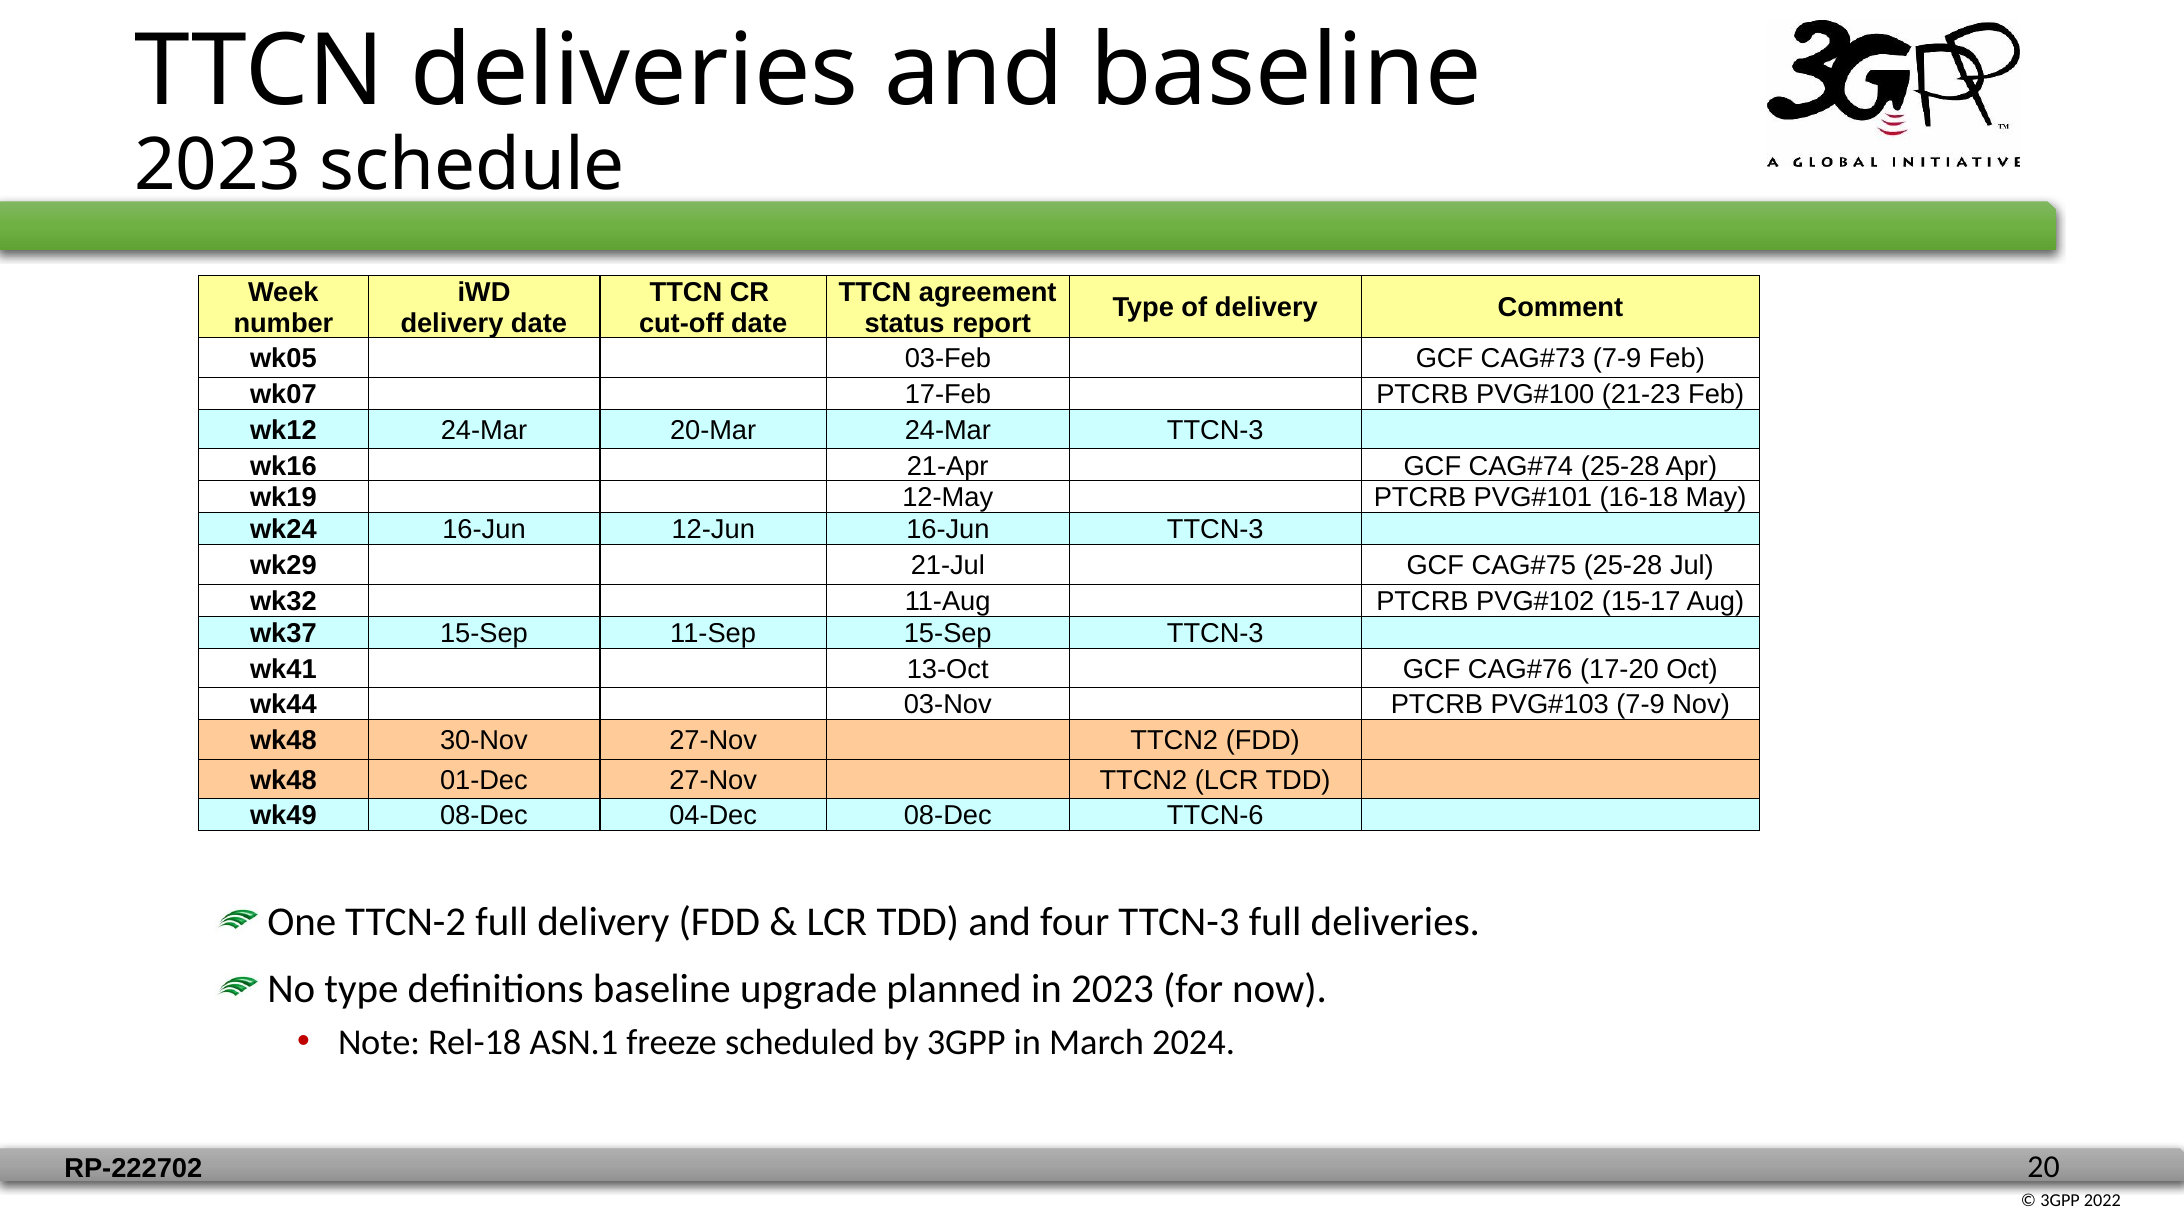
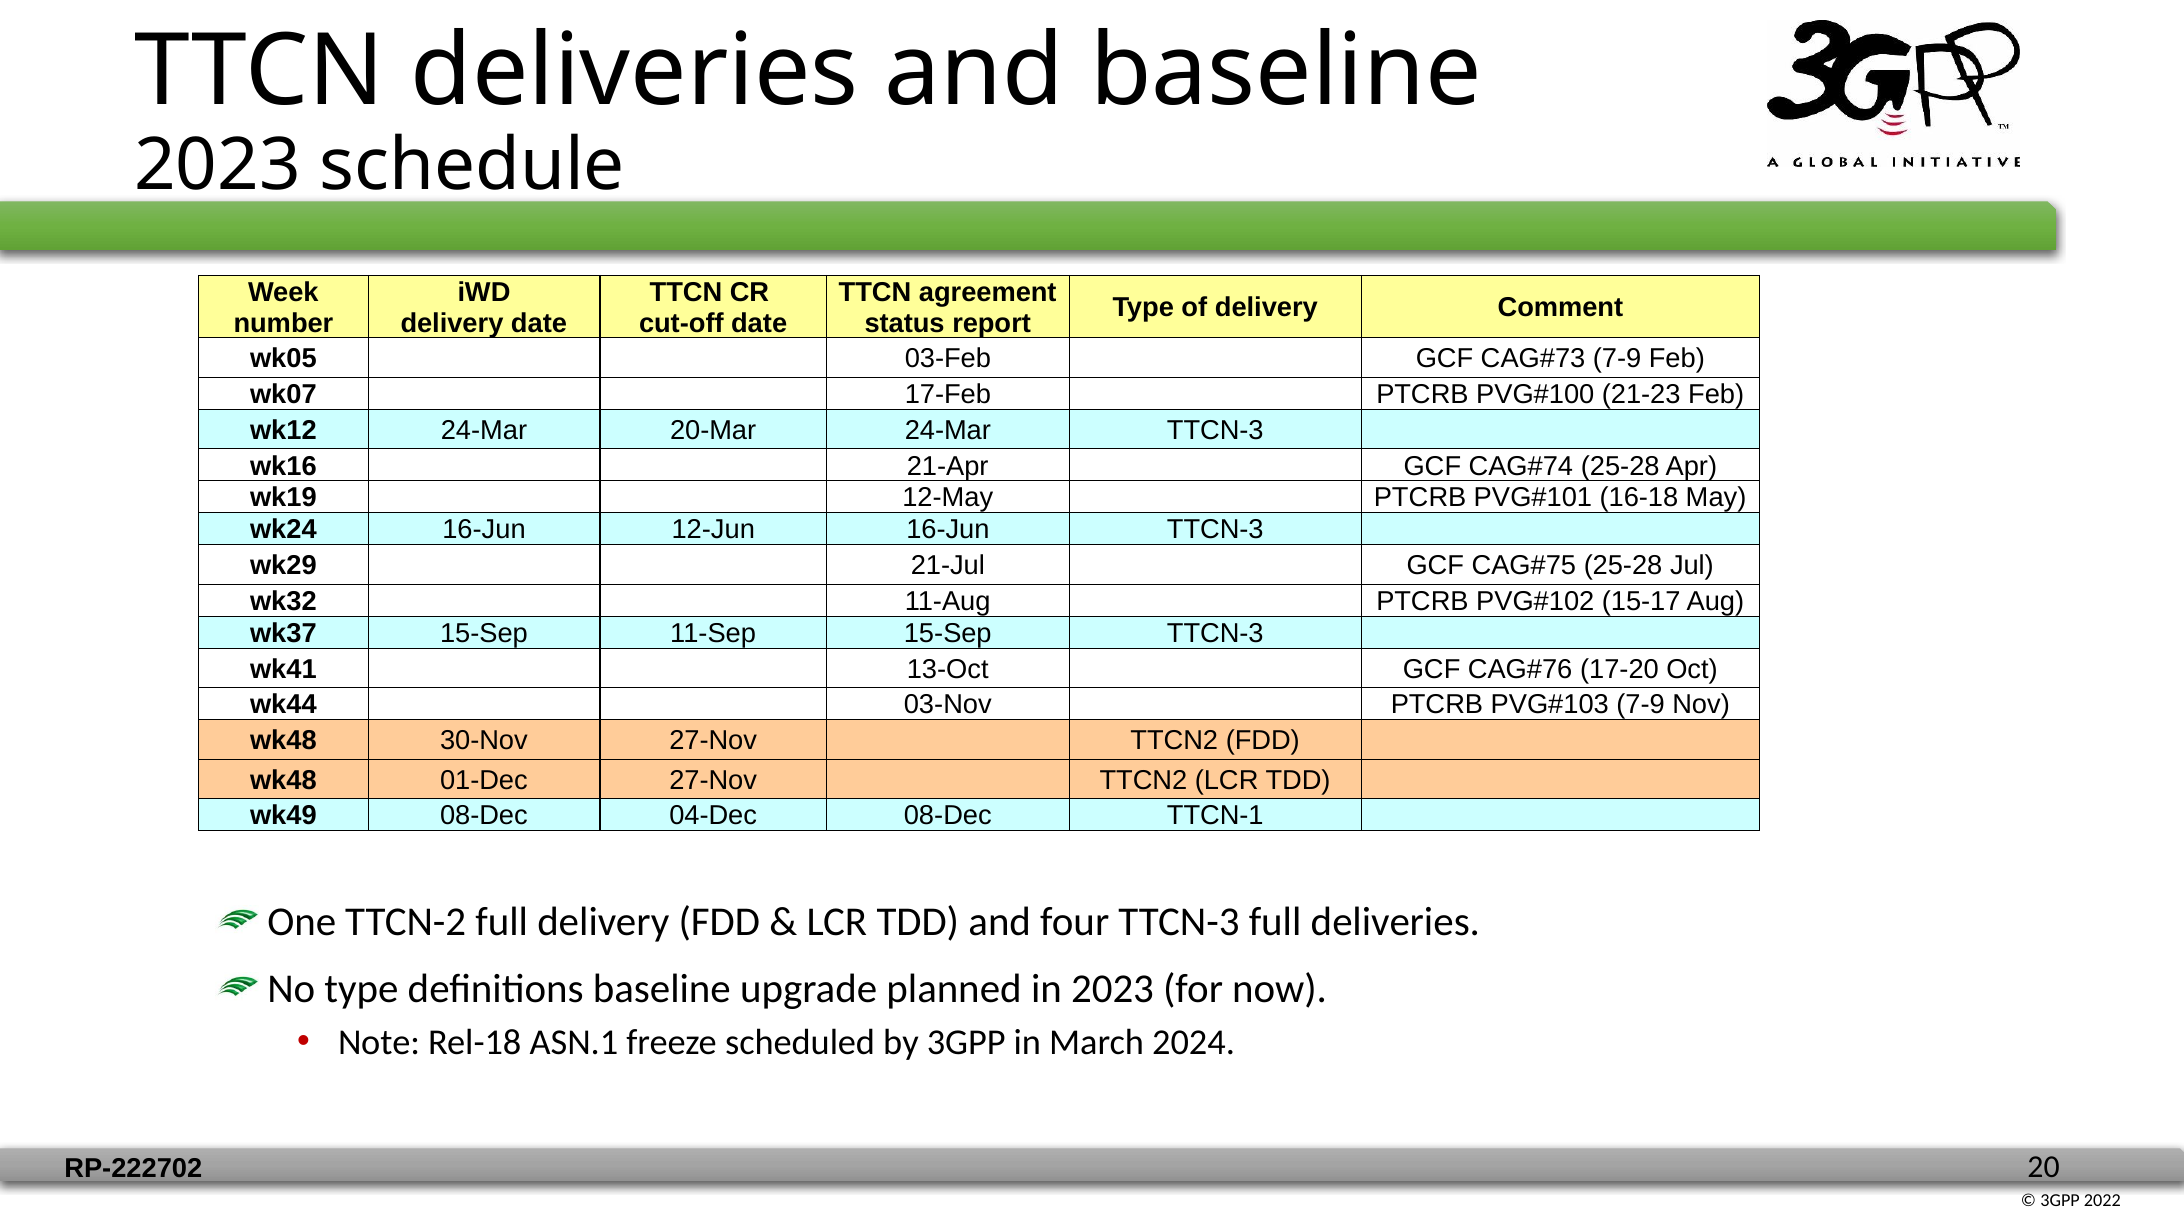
TTCN-6: TTCN-6 -> TTCN-1 (1215, 816)
